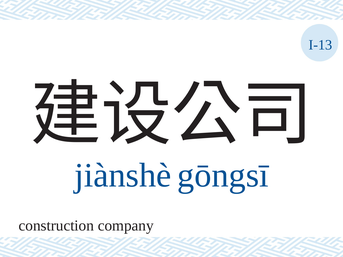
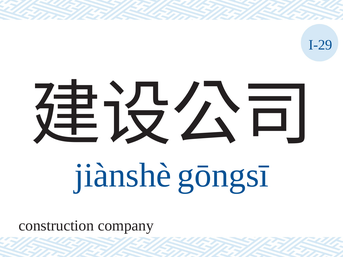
I-13: I-13 -> I-29 (320, 45)
